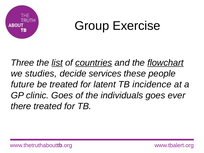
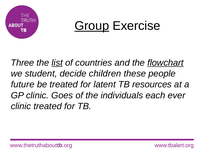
Group underline: none -> present (92, 26)
countries underline: present -> none (94, 63)
studies: studies -> student (41, 74)
services: services -> children (105, 74)
incidence: incidence -> resources (152, 84)
individuals goes: goes -> each (155, 95)
there: there -> clinic (21, 106)
